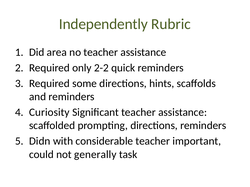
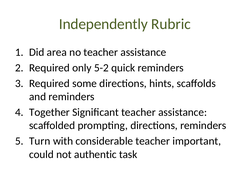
2-2: 2-2 -> 5-2 (101, 68)
Curiosity: Curiosity -> Together (49, 113)
Didn: Didn -> Turn (40, 141)
generally: generally -> authentic (95, 155)
